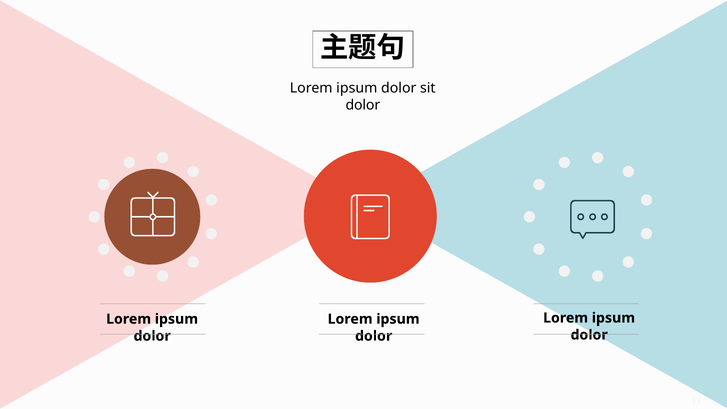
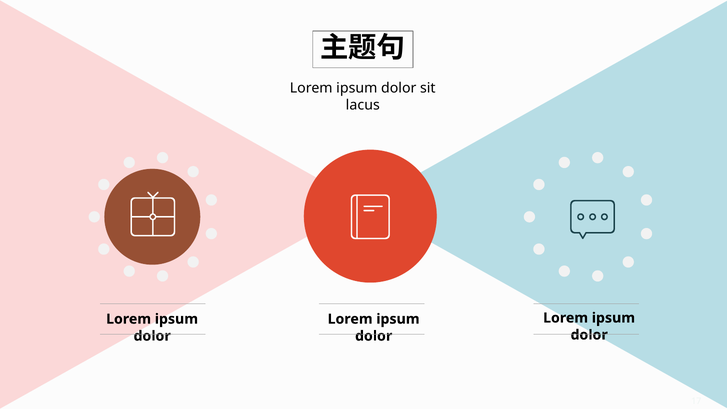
dolor: dolor -> lacus (363, 105)
